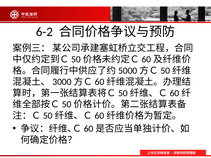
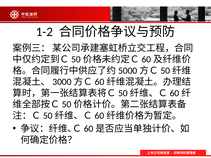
6-2: 6-2 -> 1-2 (44, 32)
